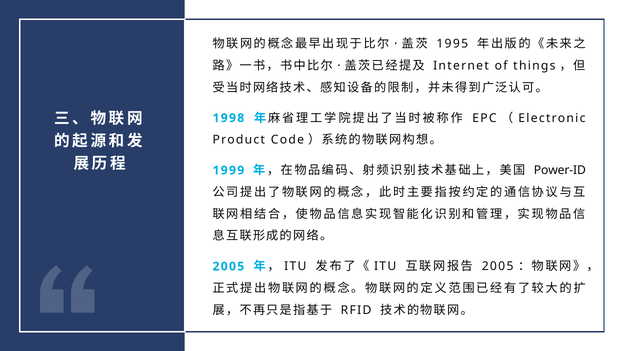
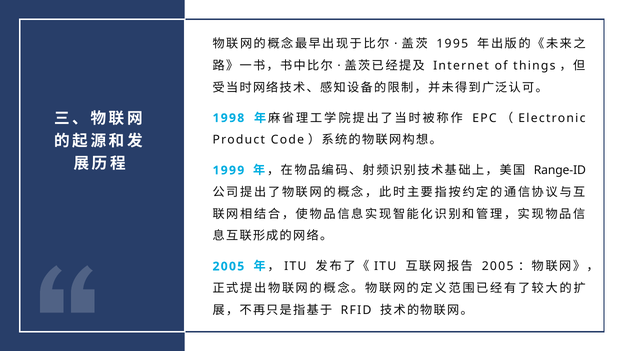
Power-ID: Power-ID -> Range-ID (560, 170)
